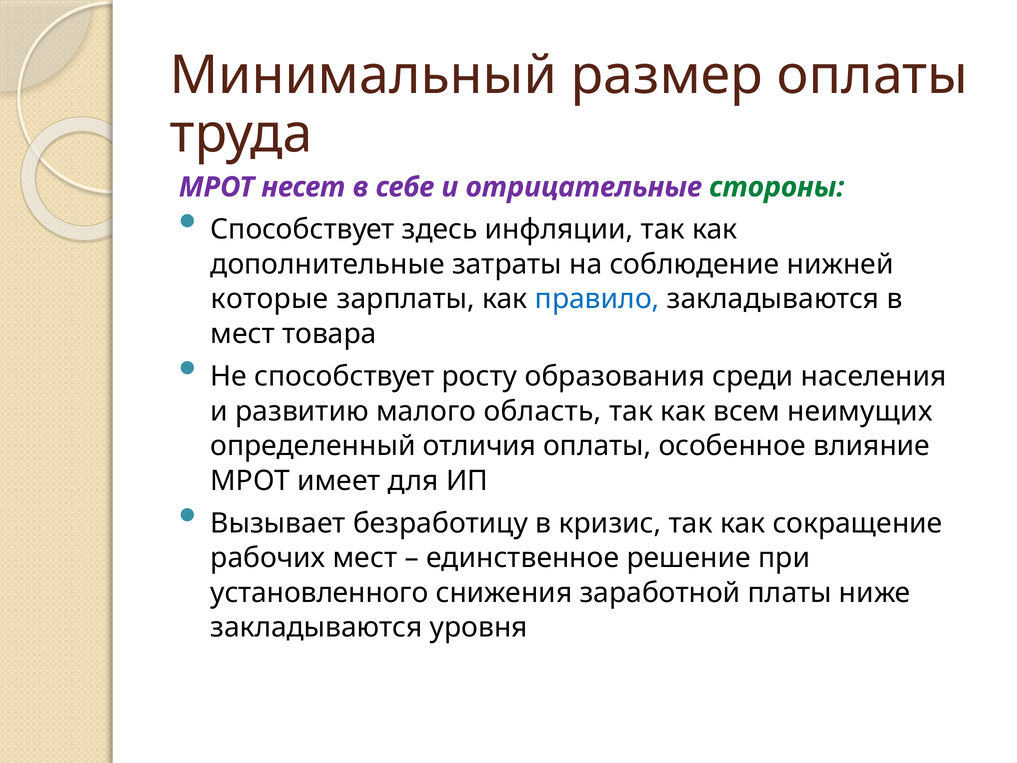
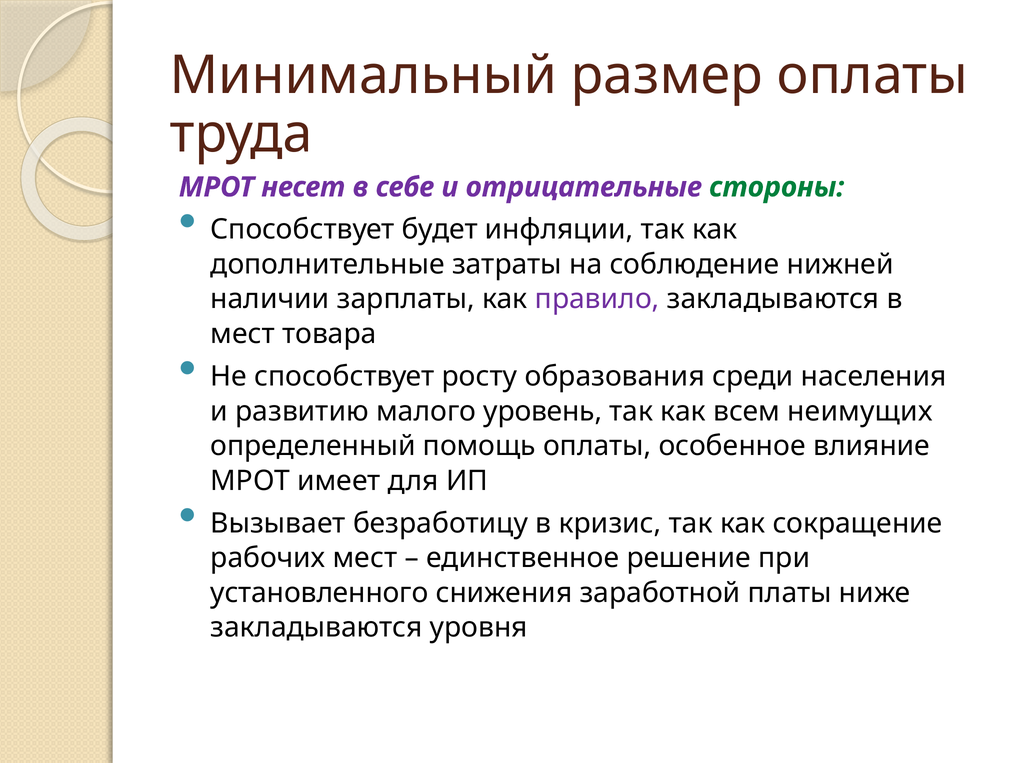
здесь: здесь -> будет (440, 229)
которые: которые -> наличии (270, 299)
правило colour: blue -> purple (597, 299)
область: область -> уровень (543, 411)
отличия: отличия -> помощь (479, 446)
